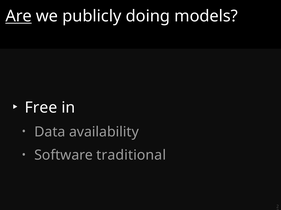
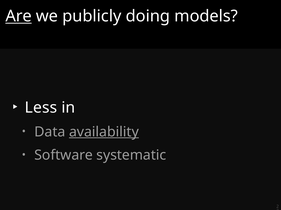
Free: Free -> Less (41, 108)
availability underline: none -> present (104, 132)
traditional: traditional -> systematic (131, 156)
